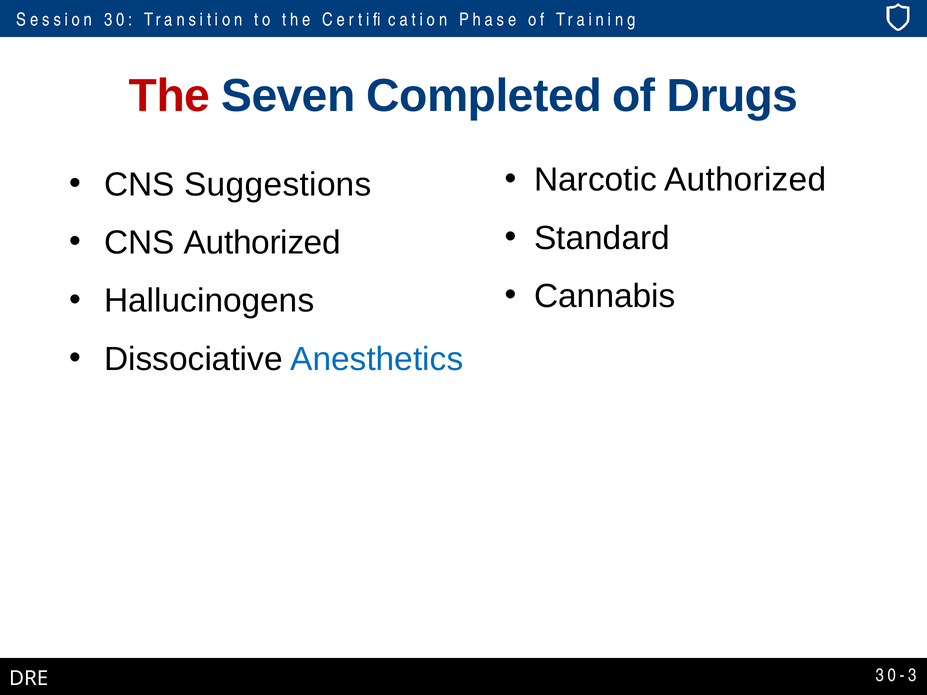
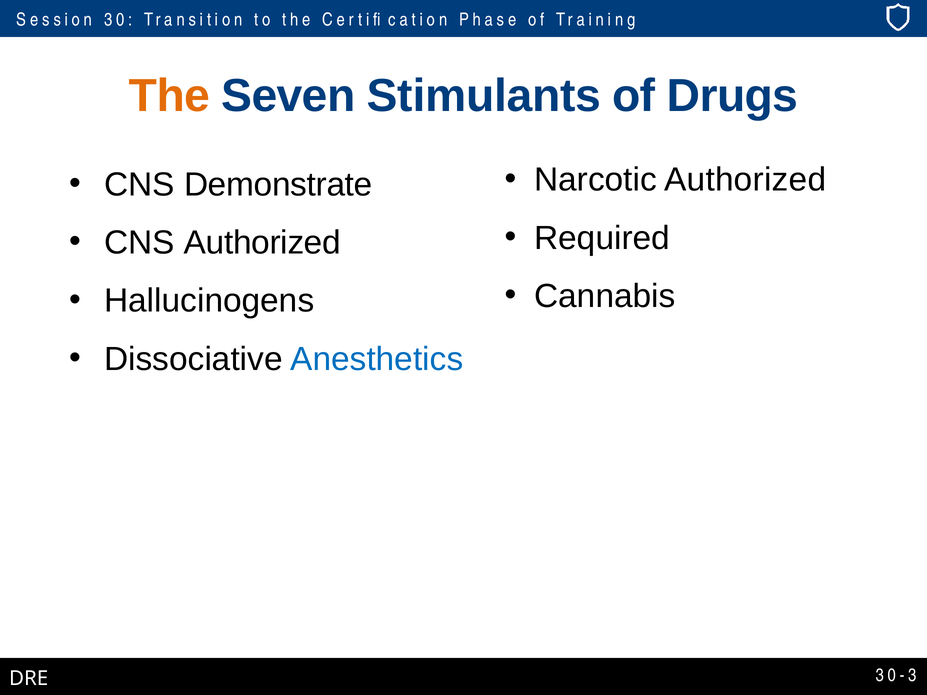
The colour: red -> orange (170, 96)
Completed: Completed -> Stimulants (484, 96)
Suggestions: Suggestions -> Demonstrate (278, 185)
Standard: Standard -> Required (602, 238)
